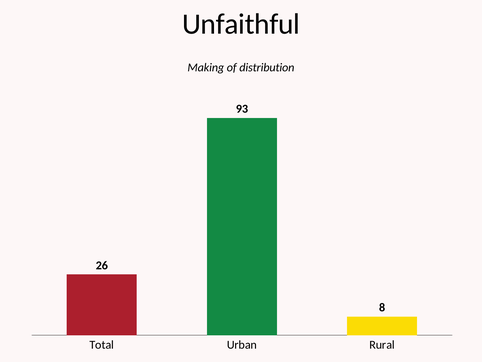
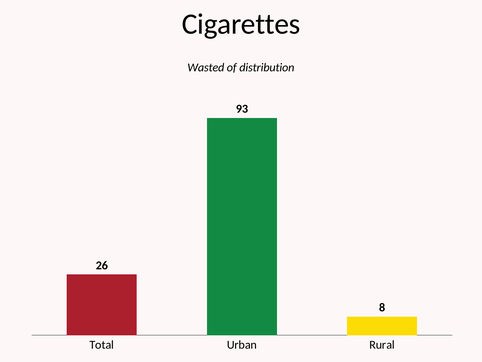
Unfaithful: Unfaithful -> Cigarettes (241, 24)
Making: Making -> Wasted (206, 67)
